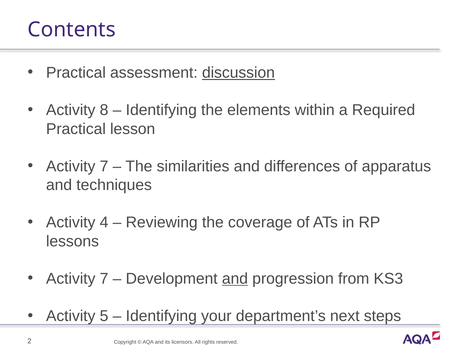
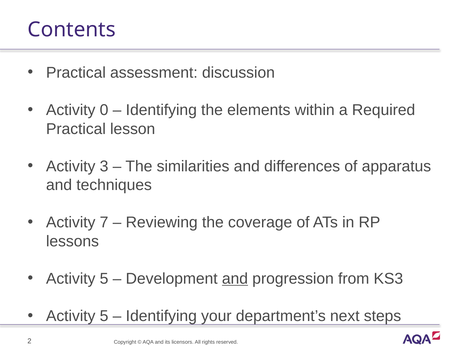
discussion underline: present -> none (238, 73)
8: 8 -> 0 (104, 110)
7: 7 -> 3 (104, 166)
4: 4 -> 7 (104, 222)
7: 7 -> 5 (104, 279)
